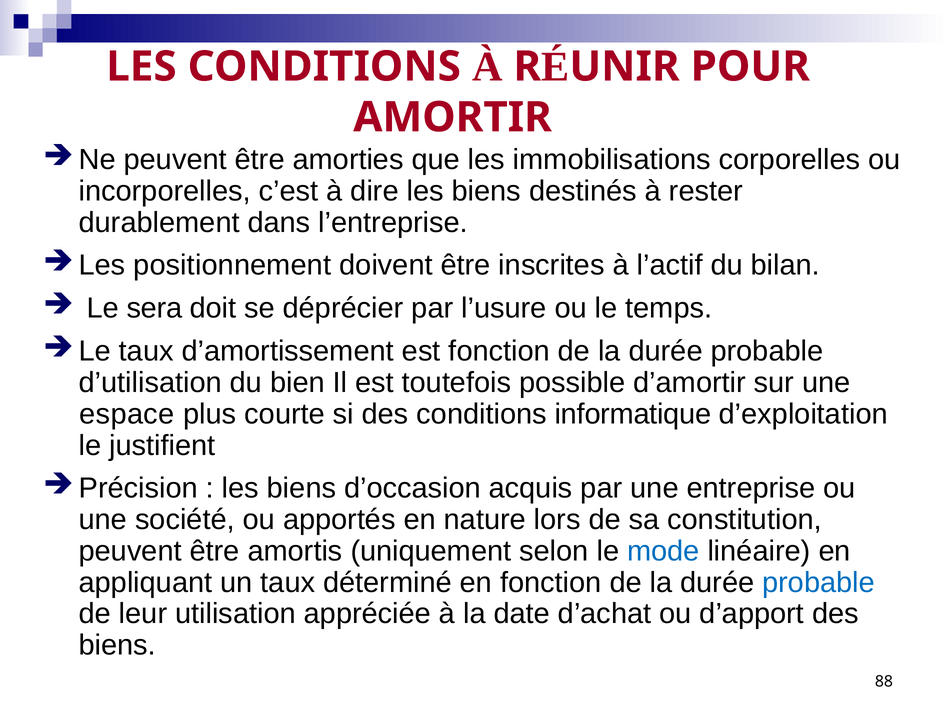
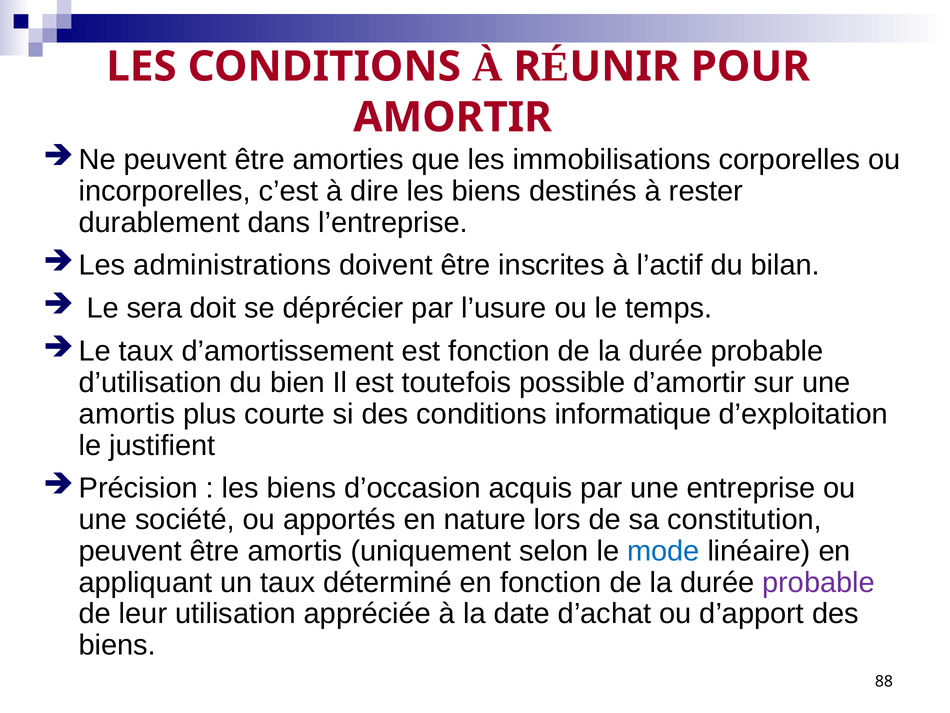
positionnement: positionnement -> administrations (232, 265)
espace: espace -> amortis (127, 414)
probable colour: blue -> purple (819, 582)
